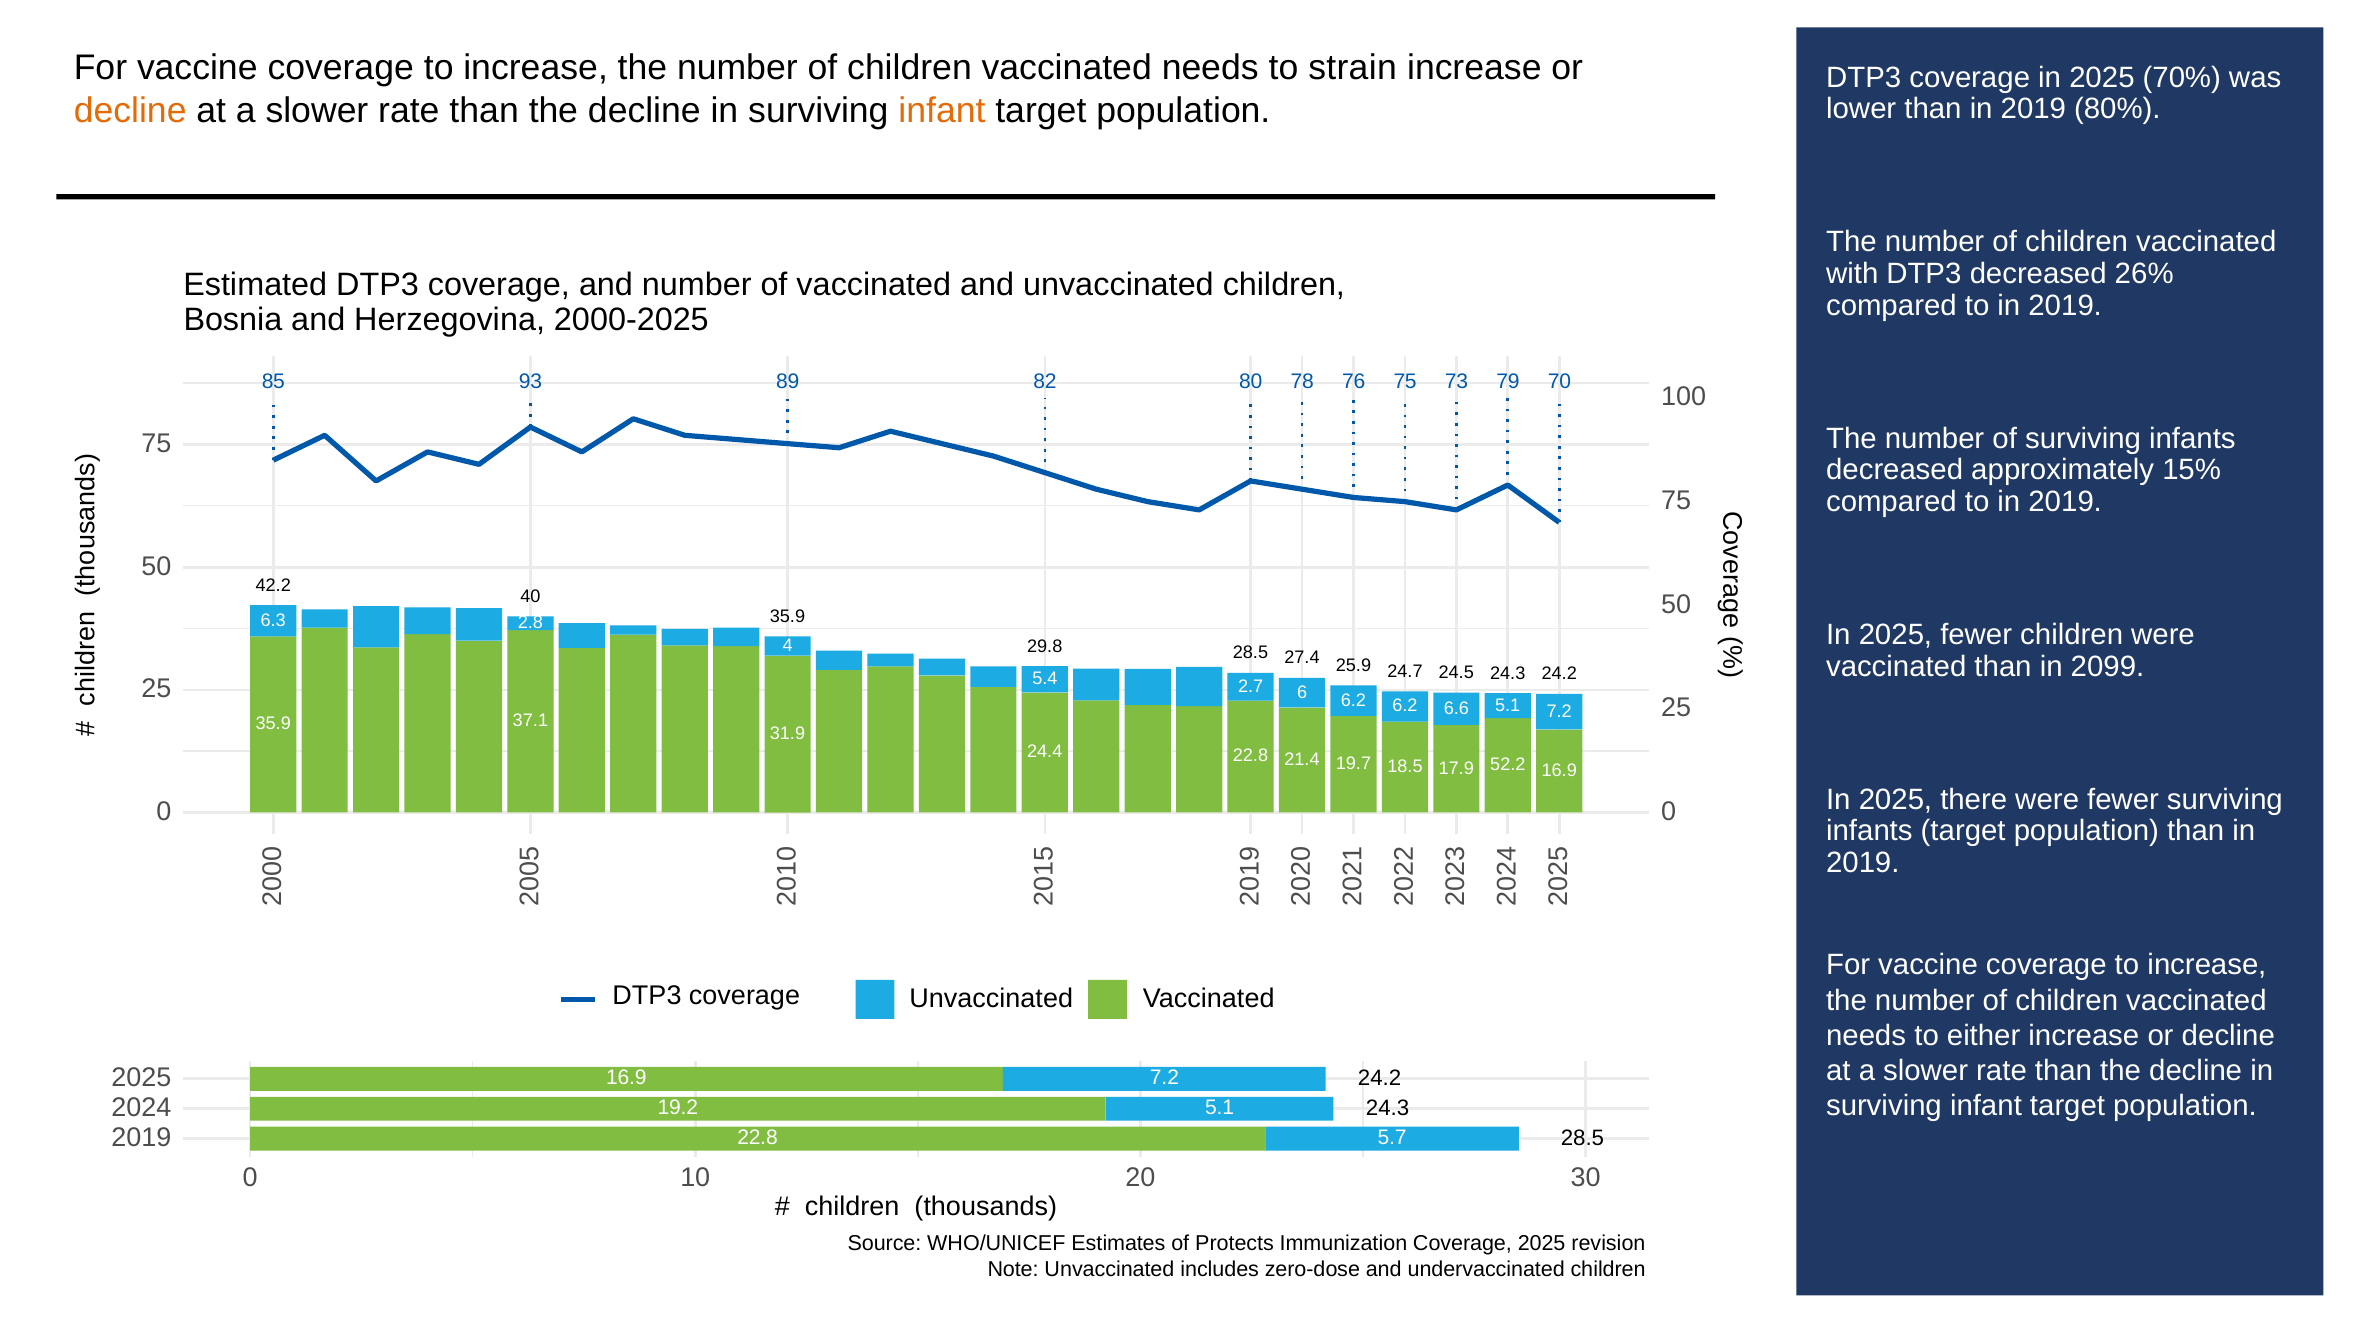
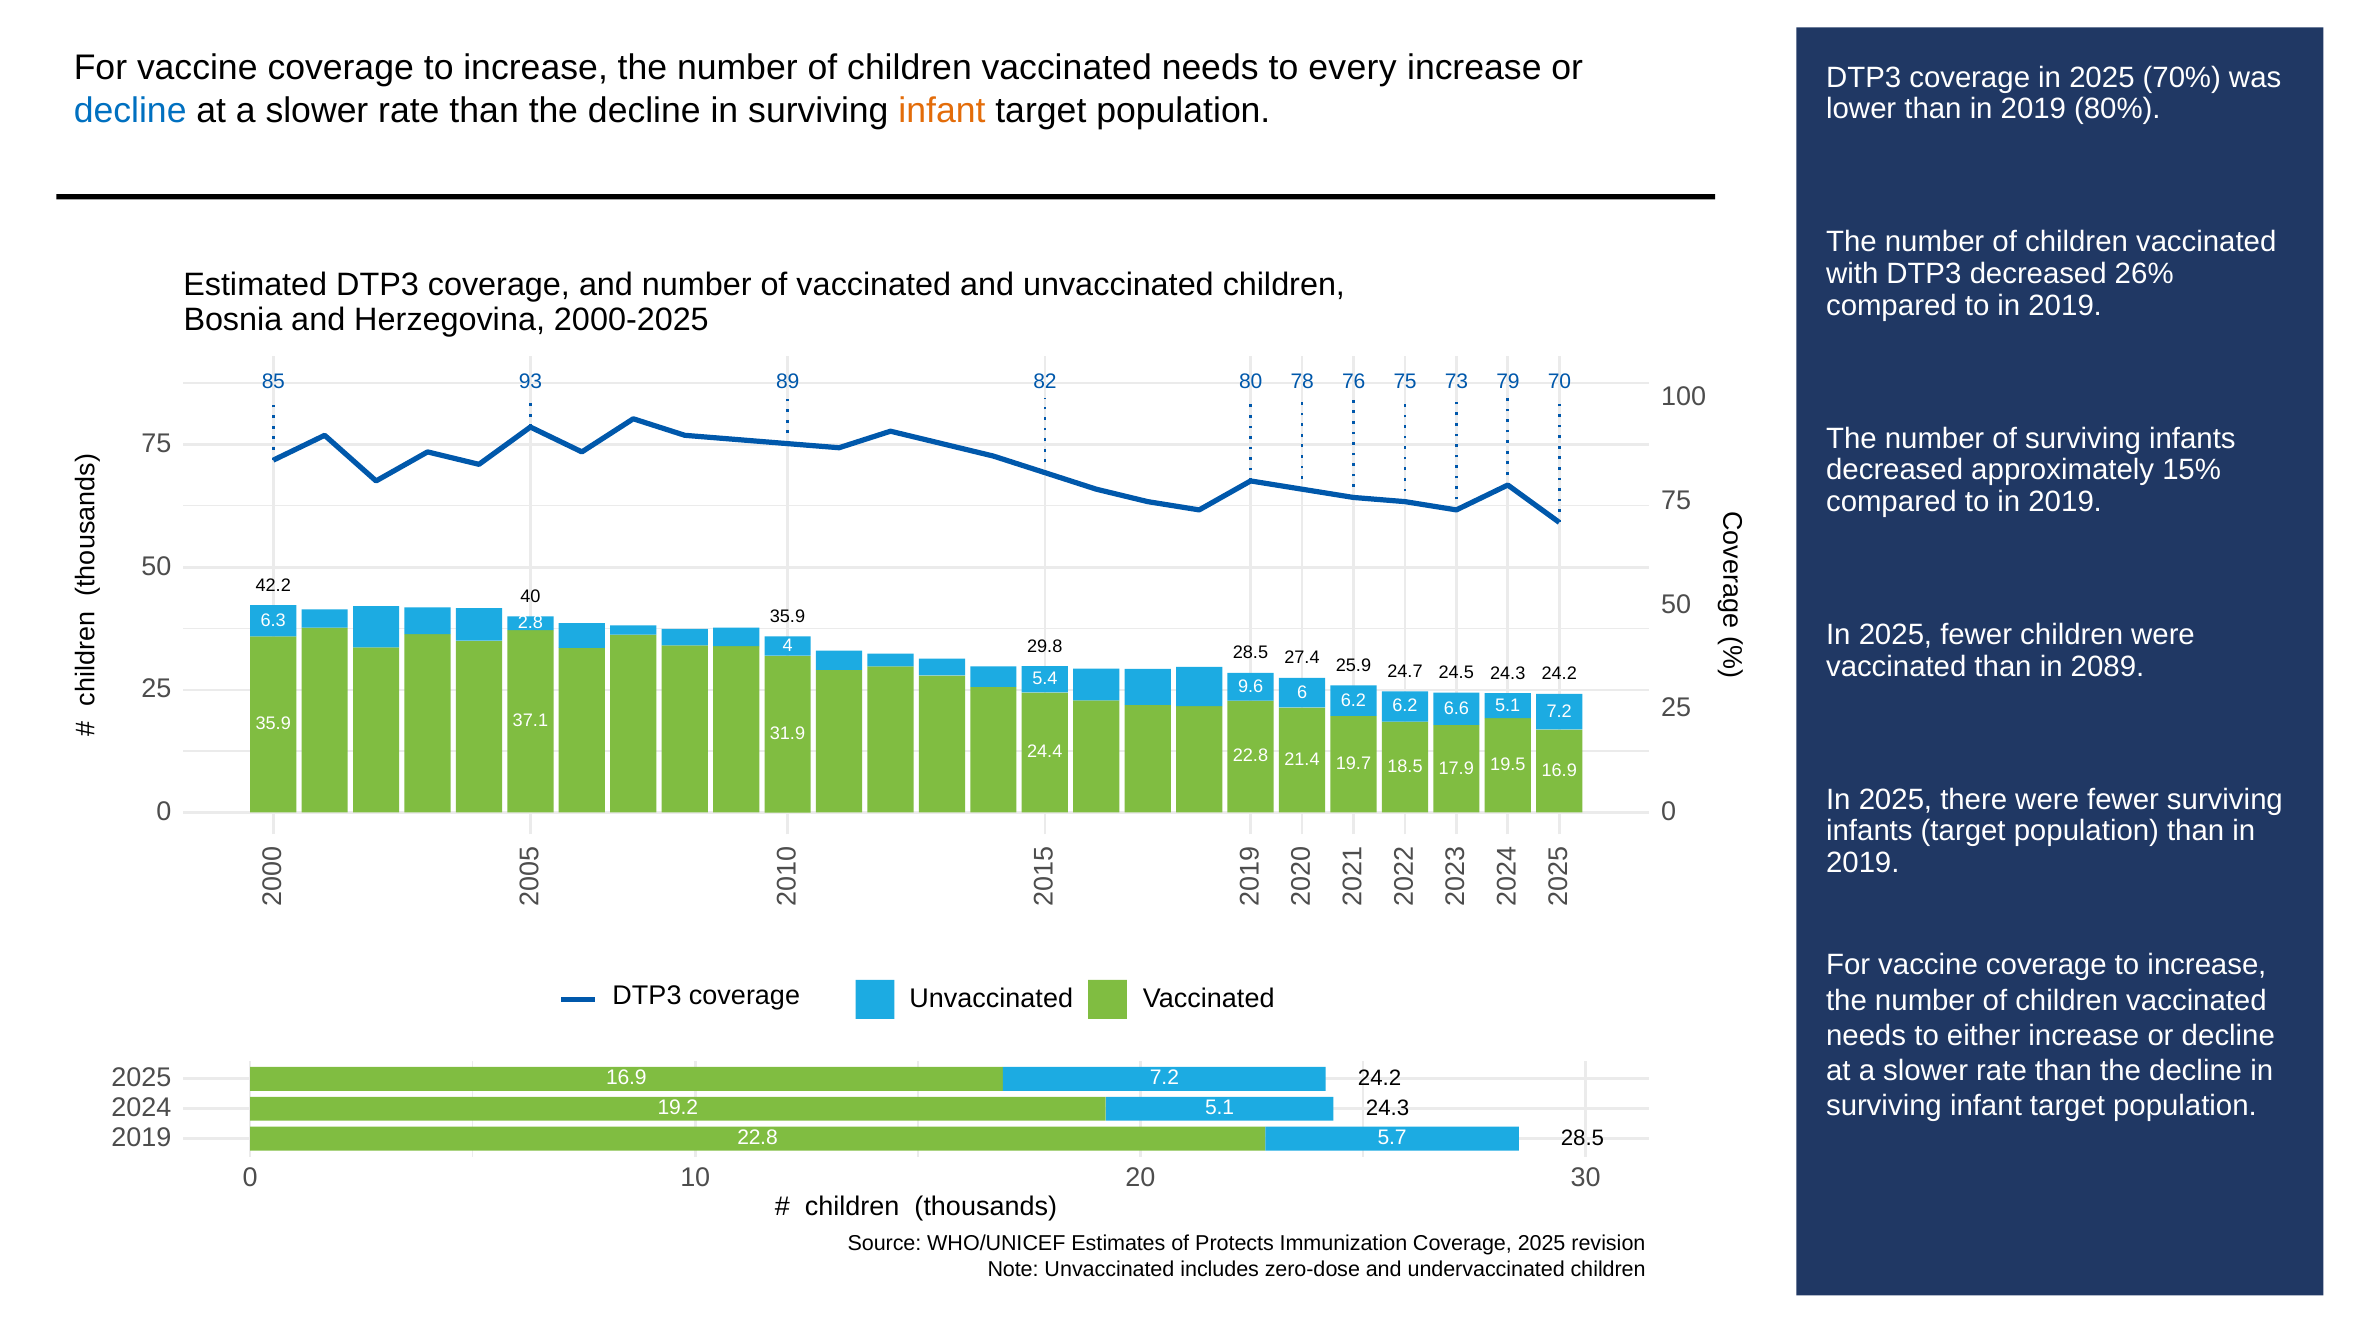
strain: strain -> every (1353, 68)
decline colour: orange -> blue (130, 110)
2099: 2099 -> 2089 (2107, 667)
2.7: 2.7 -> 9.6 (1251, 686)
52.2: 52.2 -> 19.5 (1508, 765)
